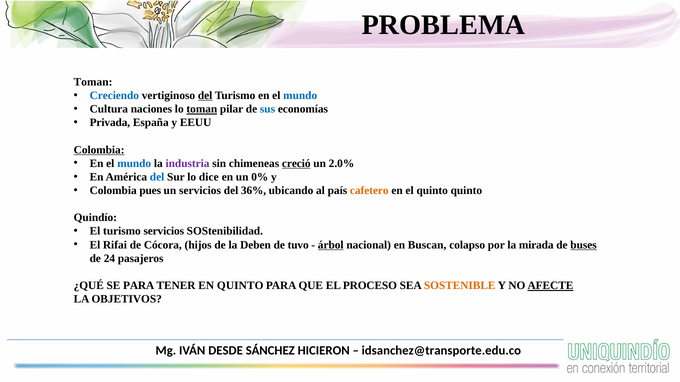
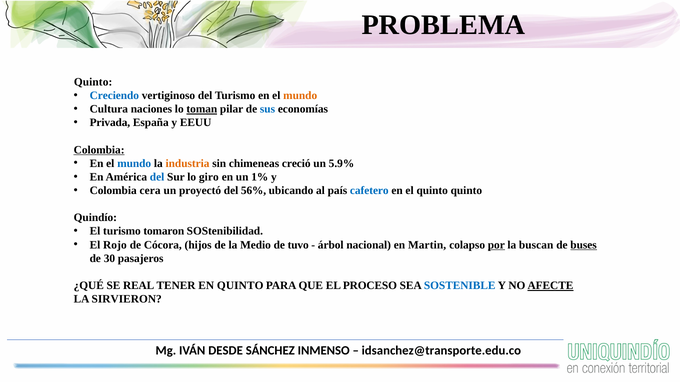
Toman: Toman -> Quinto (93, 82)
del underline: present -> none (205, 96)
mundo colour: blue -> orange (300, 96)
industria colour: purple -> orange (188, 164)
creció underline: present -> none (296, 164)
2.0%: 2.0% -> 5.9% (341, 164)
dice: dice -> giro (209, 177)
0%: 0% -> 1% (260, 177)
pues: pues -> cera (150, 191)
un servicios: servicios -> proyectó (200, 191)
36%: 36% -> 56% (254, 191)
cafetero colour: orange -> blue (369, 191)
turismo servicios: servicios -> tomaron (164, 232)
Rifai: Rifai -> Rojo (115, 245)
Deben: Deben -> Medio (256, 245)
árbol underline: present -> none (331, 245)
Buscan: Buscan -> Martin (427, 245)
por underline: none -> present (496, 245)
mirada: mirada -> buscan (536, 245)
24: 24 -> 30 (109, 259)
SE PARA: PARA -> REAL (139, 286)
SOSTENIBLE colour: orange -> blue (460, 286)
OBJETIVOS: OBJETIVOS -> SIRVIERON (127, 300)
HICIERON: HICIERON -> INMENSO (324, 351)
